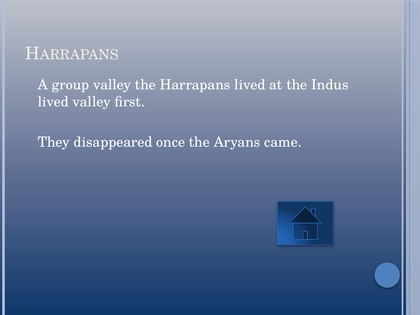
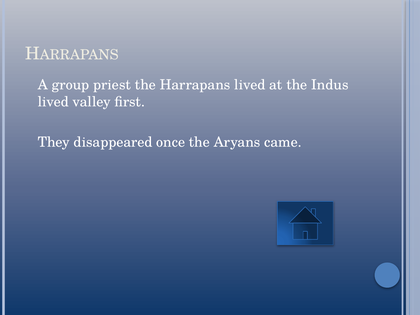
group valley: valley -> priest (112, 85)
